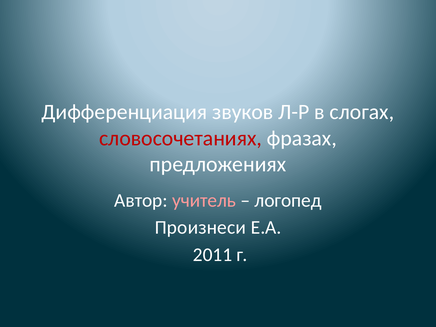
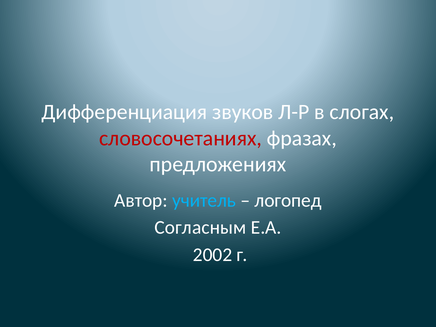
учитель colour: pink -> light blue (204, 200)
Произнеси: Произнеси -> Согласным (200, 228)
2011: 2011 -> 2002 (213, 255)
